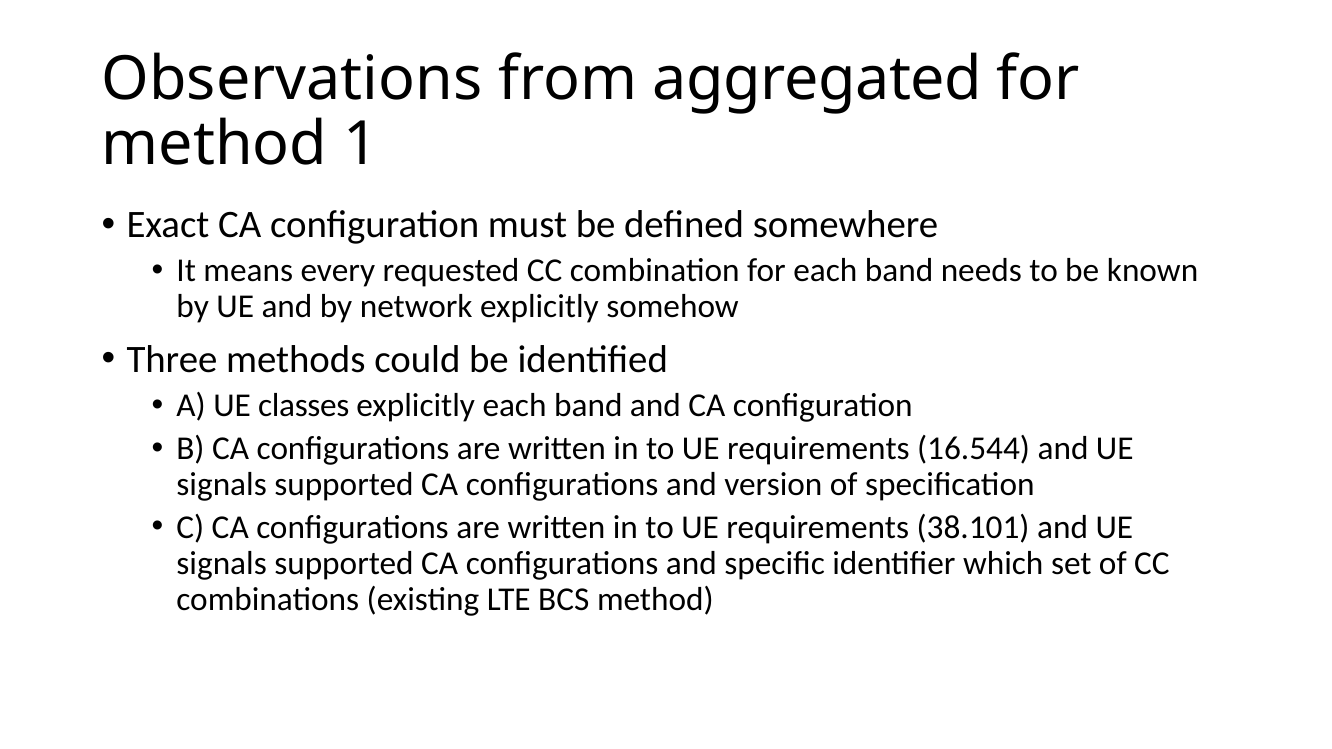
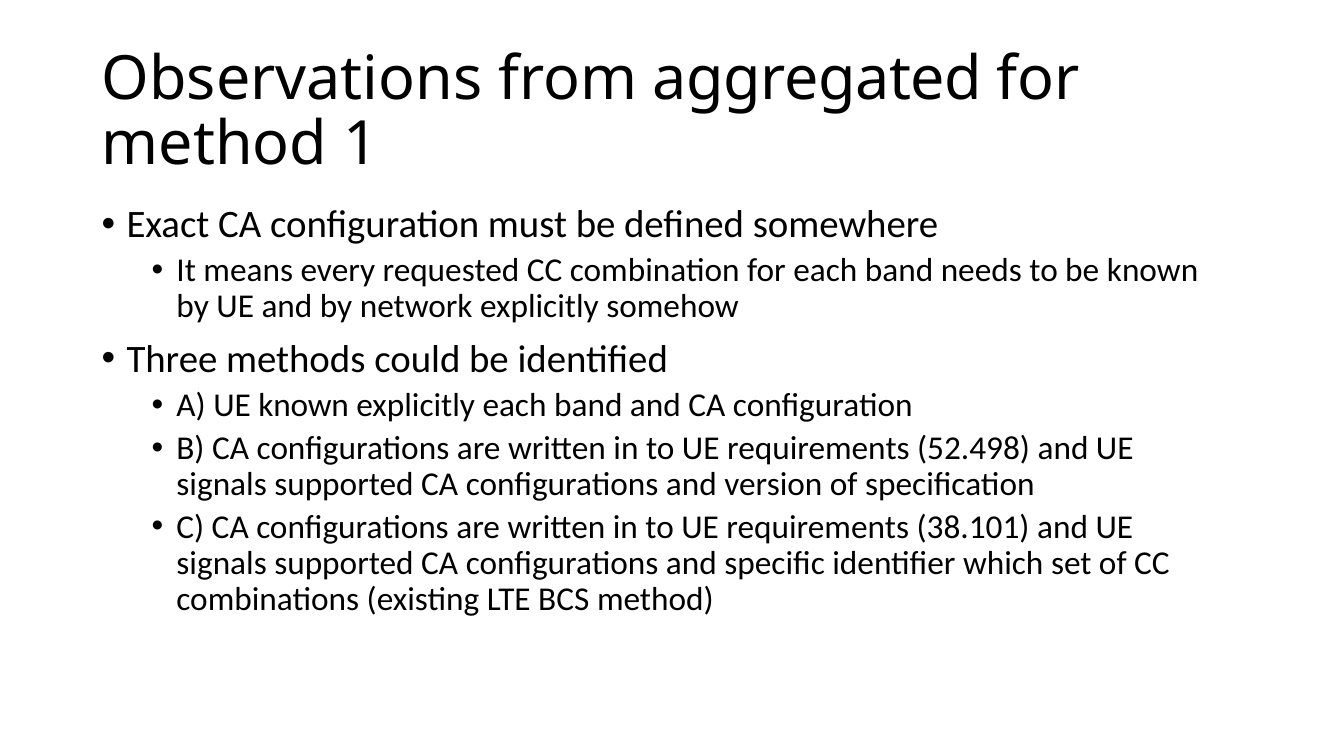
UE classes: classes -> known (304, 406)
16.544: 16.544 -> 52.498 (974, 449)
